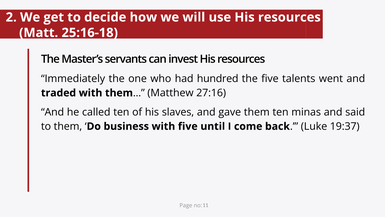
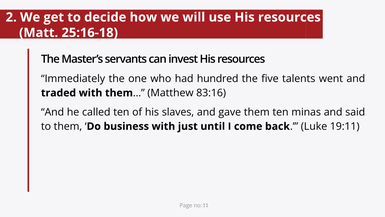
27:16: 27:16 -> 83:16 (211, 93)
with five: five -> just (188, 126)
19:37: 19:37 -> 19:11 (345, 126)
